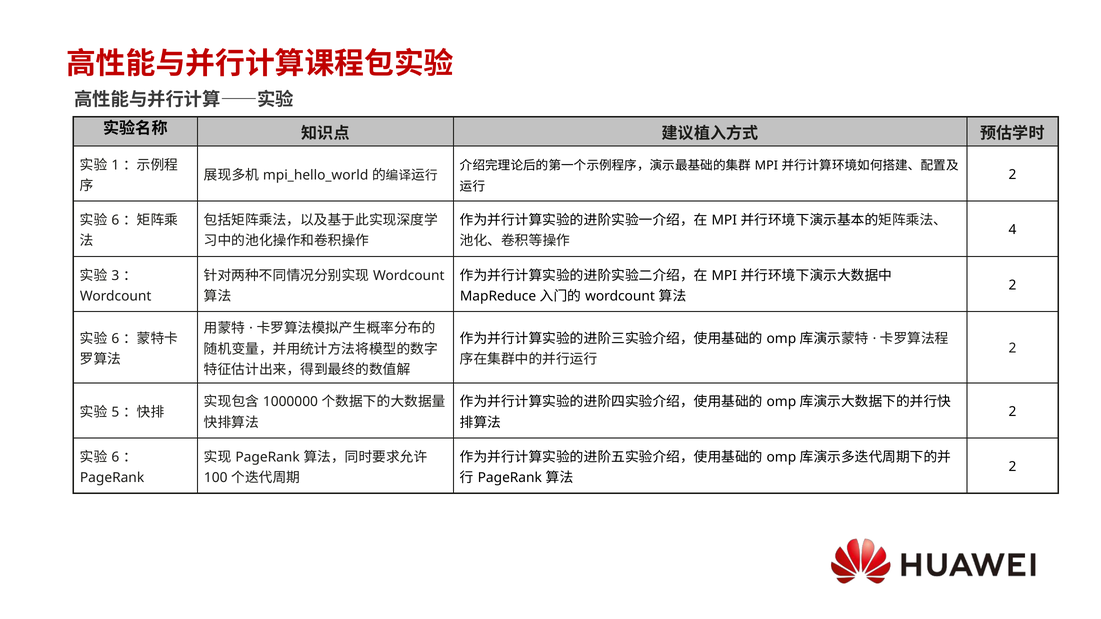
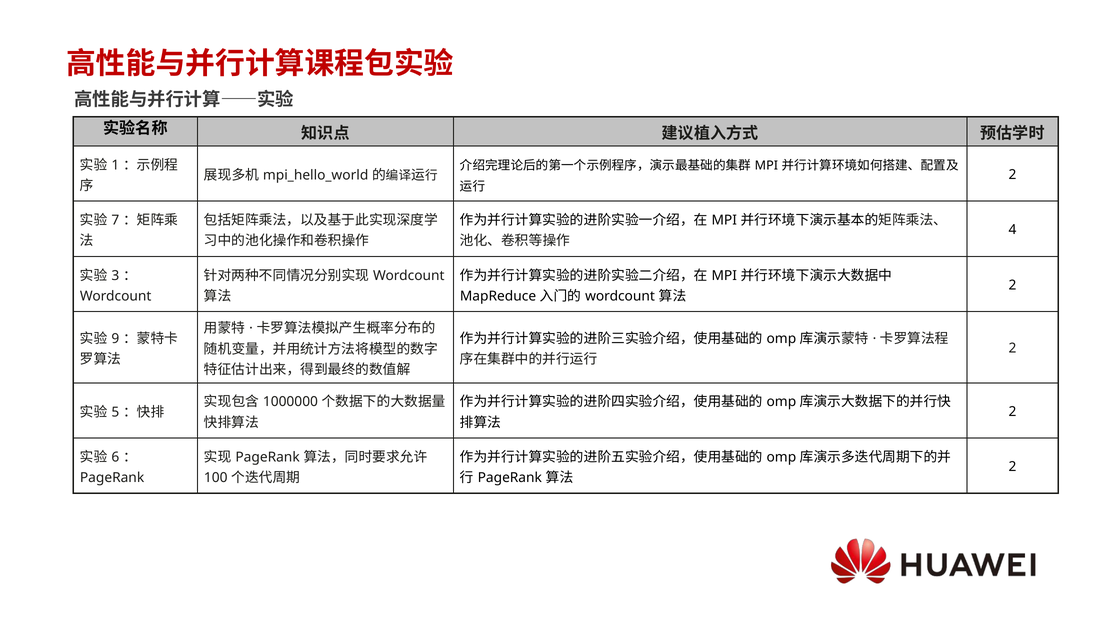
6: 6 -> 7 (115, 220)
6: 6 -> 9 (115, 339)
